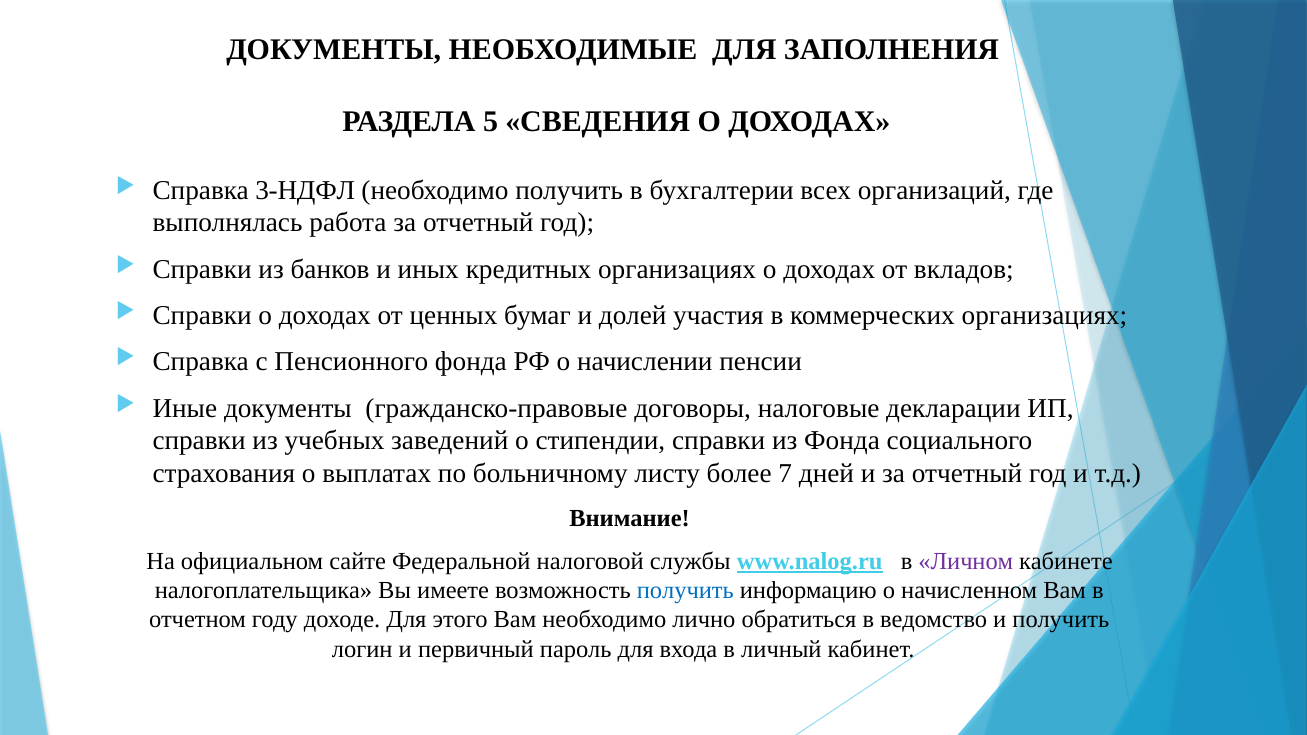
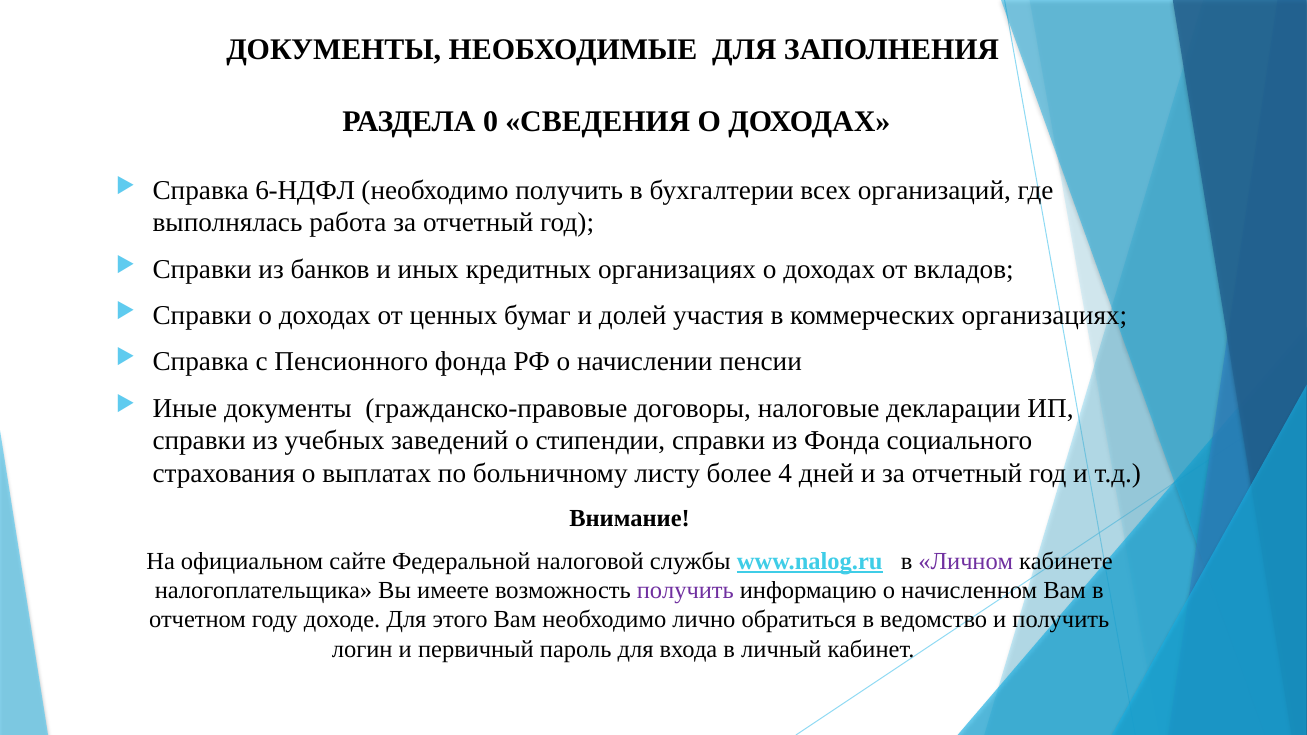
5: 5 -> 0 (490, 122)
3-НДФЛ: 3-НДФЛ -> 6-НДФЛ (305, 190)
7: 7 -> 4 (785, 474)
получить colour: blue -> purple (685, 591)
